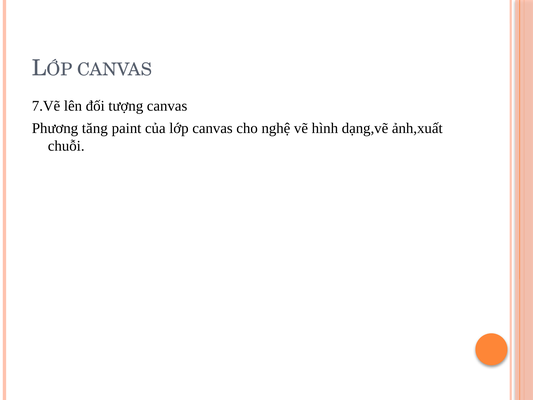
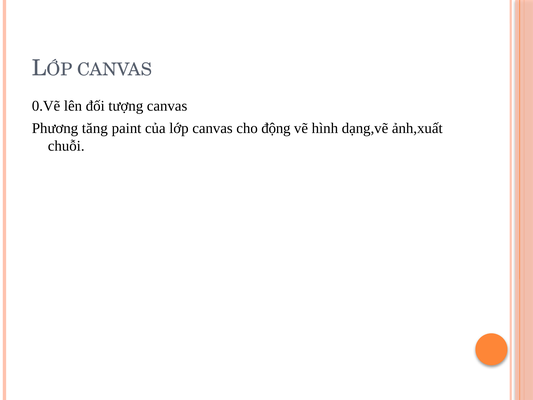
7.Vẽ: 7.Vẽ -> 0.Vẽ (46, 106)
nghệ: nghệ -> động (276, 128)
